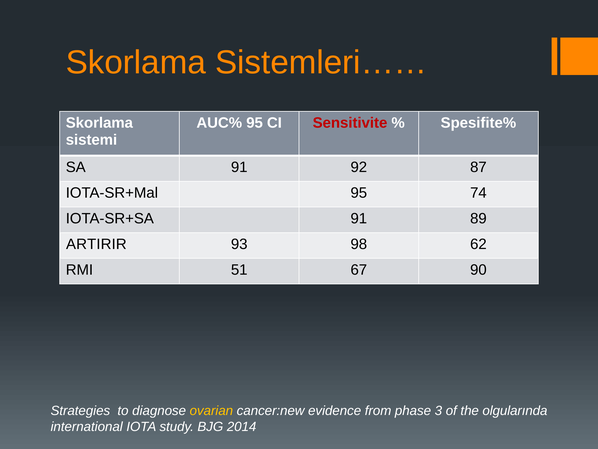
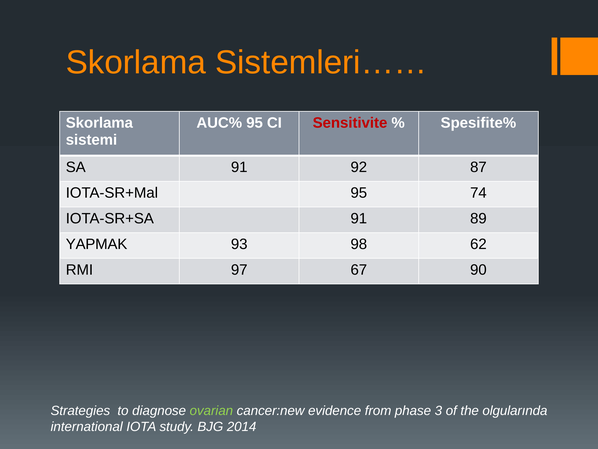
ARTIRIR: ARTIRIR -> YAPMAK (97, 244)
51: 51 -> 97 (239, 270)
ovarian colour: yellow -> light green (211, 410)
